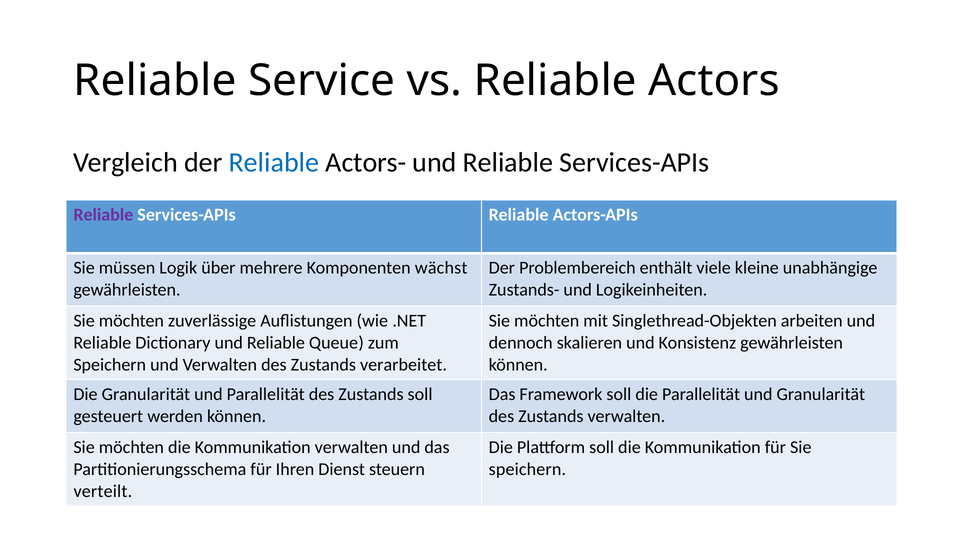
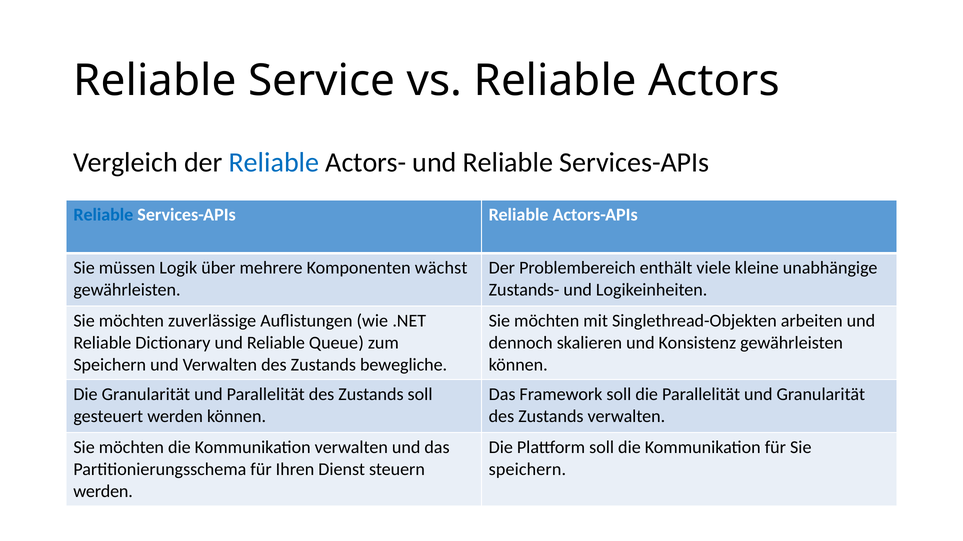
Reliable colour: purple -> blue (103, 215)
verarbeitet: verarbeitet -> bewegliche (404, 365)
verteilt: verteilt -> werden (103, 492)
